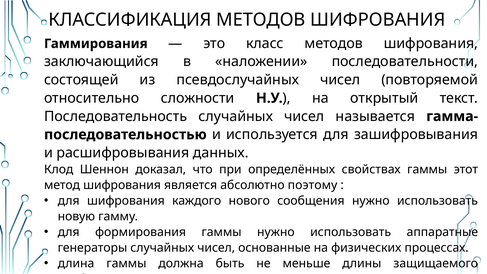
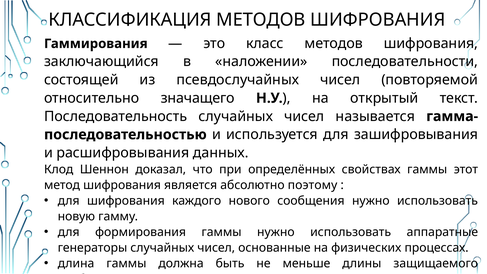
сложности: сложности -> значащего (198, 98)
